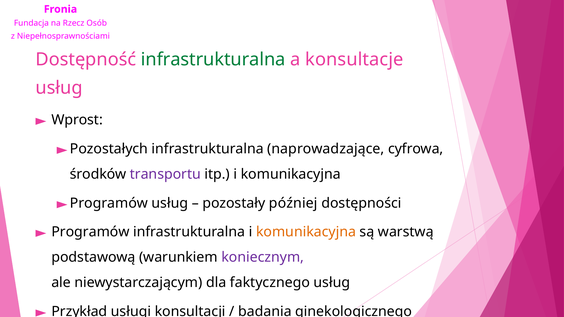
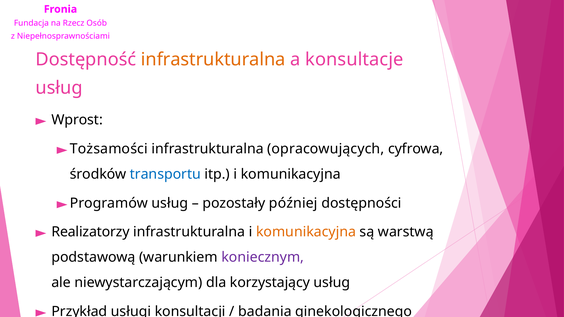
infrastrukturalna colour: green -> orange (213, 59)
Pozostałych: Pozostałych -> Tożsamości (109, 149)
naprowadzające: naprowadzające -> opracowujących (326, 149)
transportu colour: purple -> blue (165, 174)
Programów: Programów -> Realizatorzy (91, 232)
faktycznego: faktycznego -> korzystający (270, 283)
